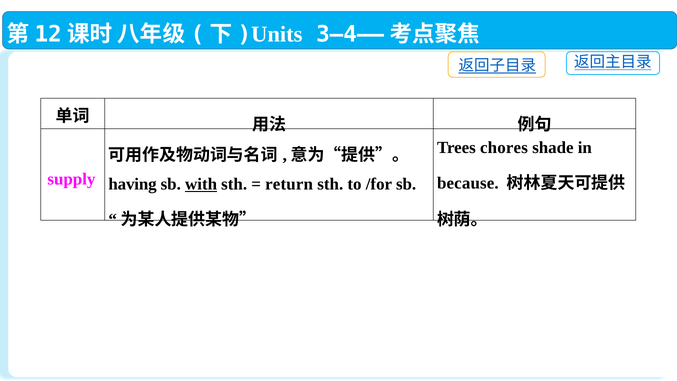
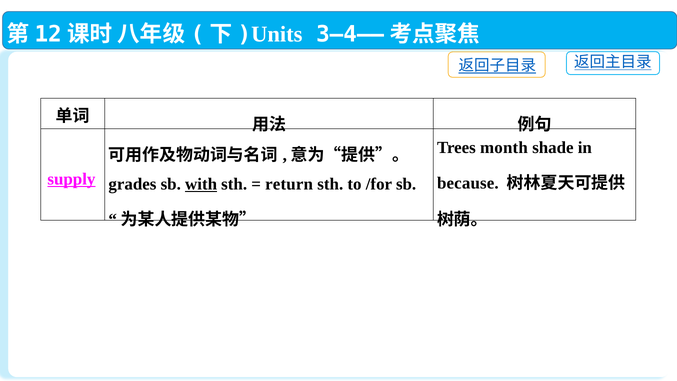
chores: chores -> month (504, 147)
supply underline: none -> present (71, 179)
having: having -> grades (132, 184)
